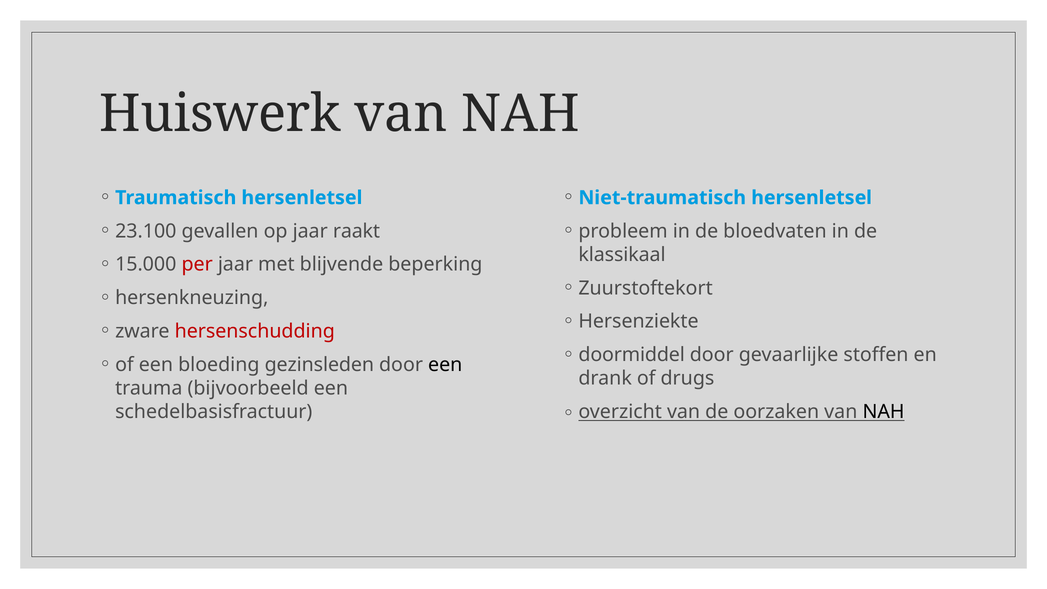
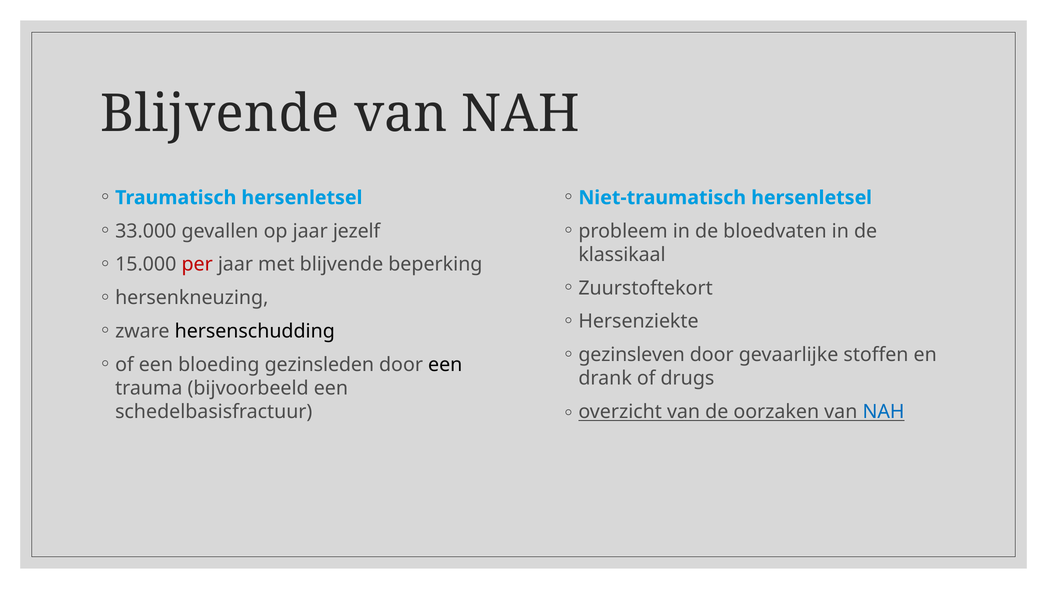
Huiswerk: Huiswerk -> Blijvende (220, 114)
23.100: 23.100 -> 33.000 (146, 231)
raakt: raakt -> jezelf (357, 231)
hersenschudding colour: red -> black (255, 331)
doormiddel: doormiddel -> gezinsleven (632, 355)
NAH colour: black -> blue (883, 412)
